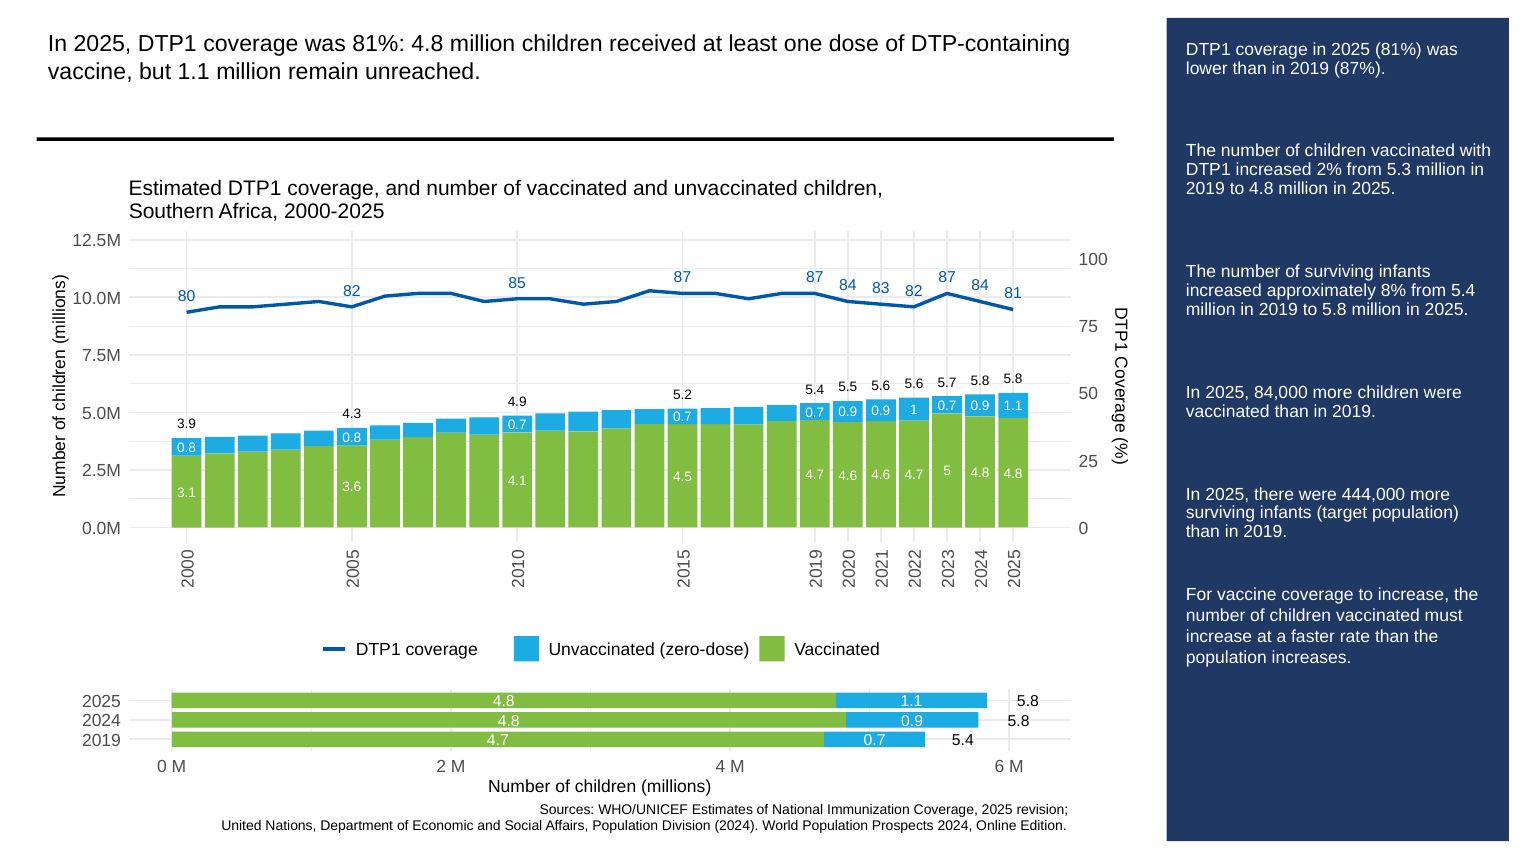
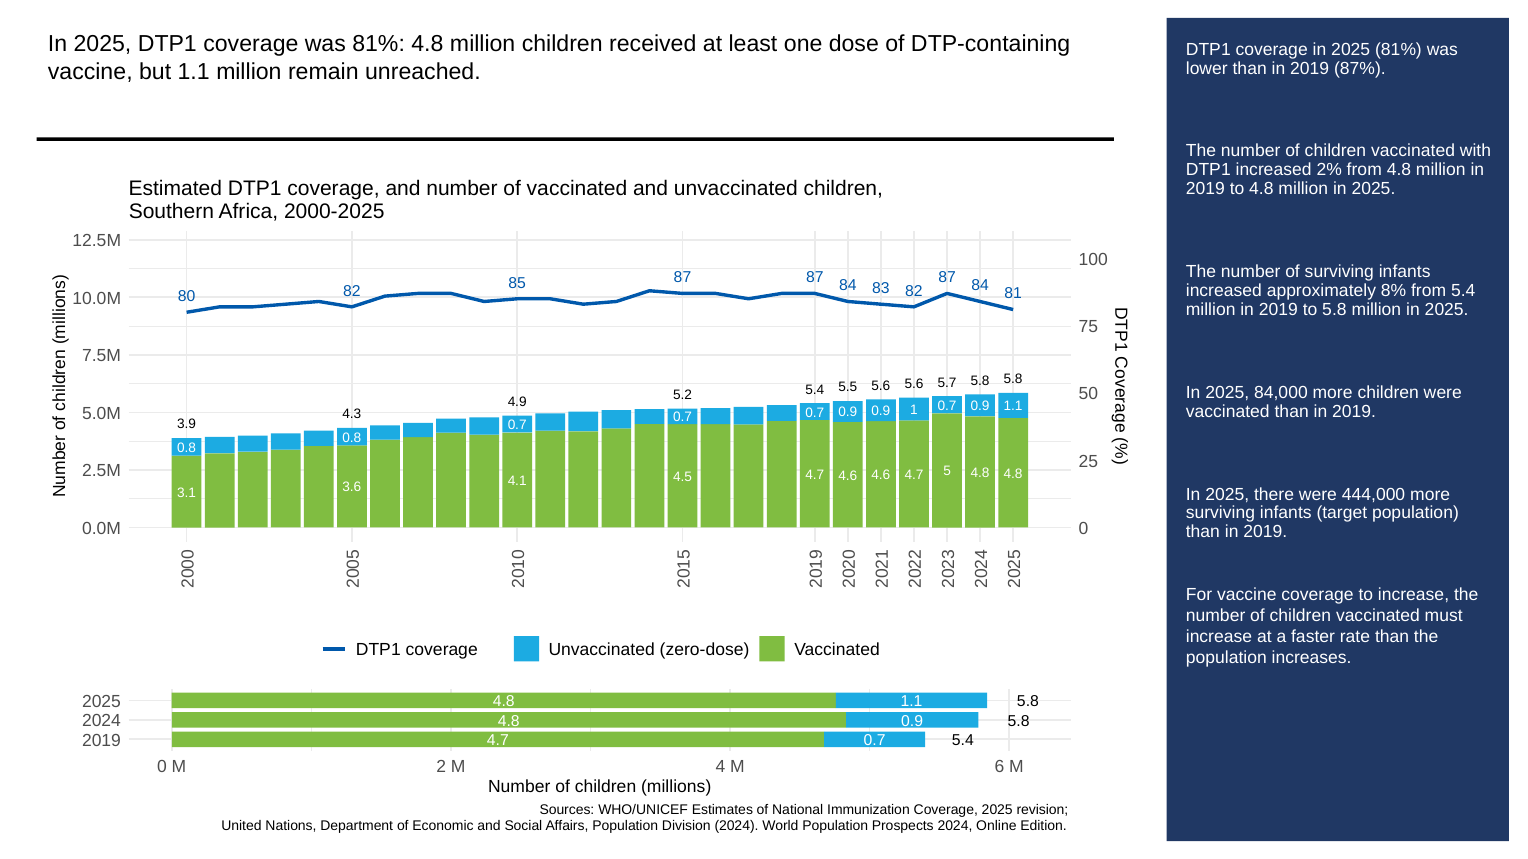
from 5.3: 5.3 -> 4.8 (1399, 170)
